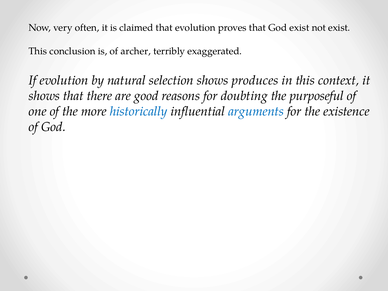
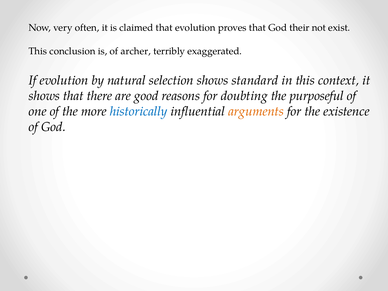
God exist: exist -> their (299, 28)
produces: produces -> standard (255, 80)
arguments colour: blue -> orange (256, 111)
